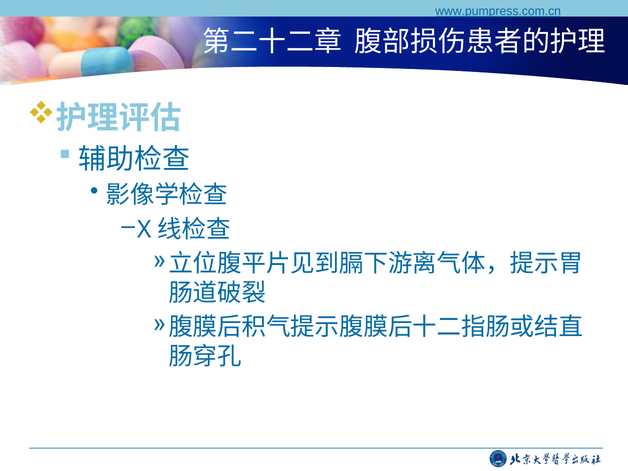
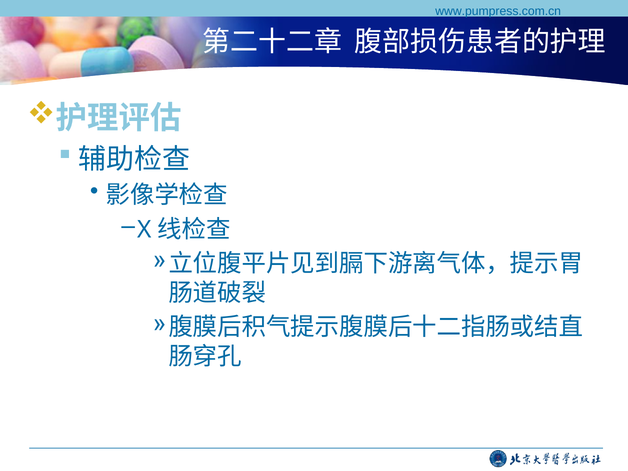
www.pumpress.com.cn underline: present -> none (498, 11)
